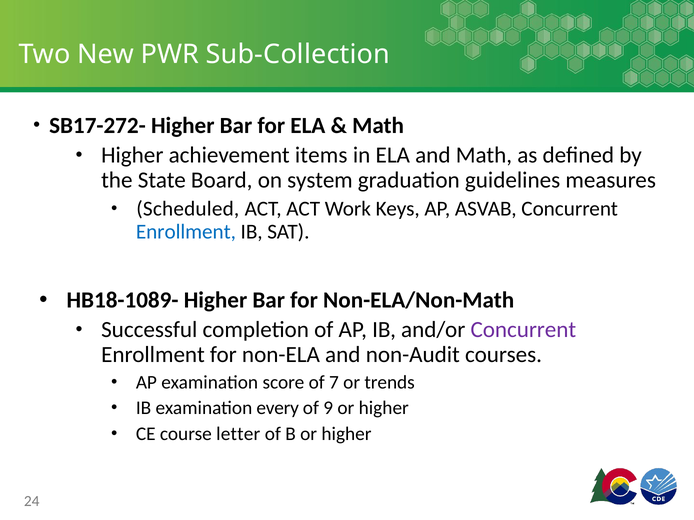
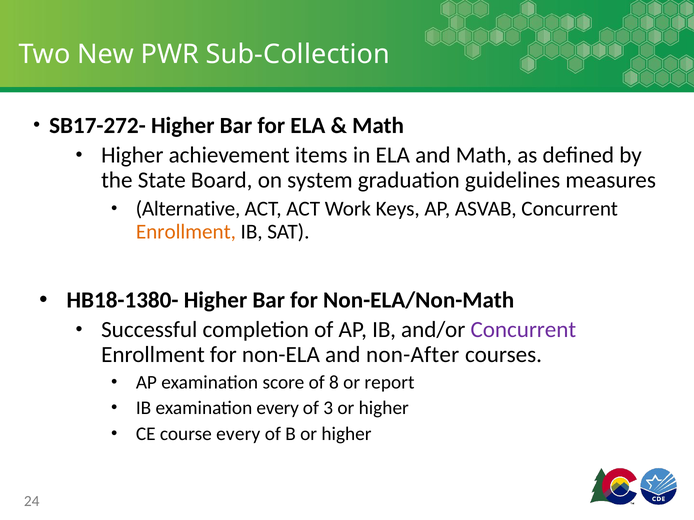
Scheduled: Scheduled -> Alternative (188, 209)
Enrollment colour: blue -> orange (186, 232)
HB18-1089-: HB18-1089- -> HB18-1380- (122, 300)
non-Audit: non-Audit -> non-After (413, 355)
7: 7 -> 8 (334, 383)
trends: trends -> report (390, 383)
9: 9 -> 3 (328, 408)
course letter: letter -> every (238, 434)
